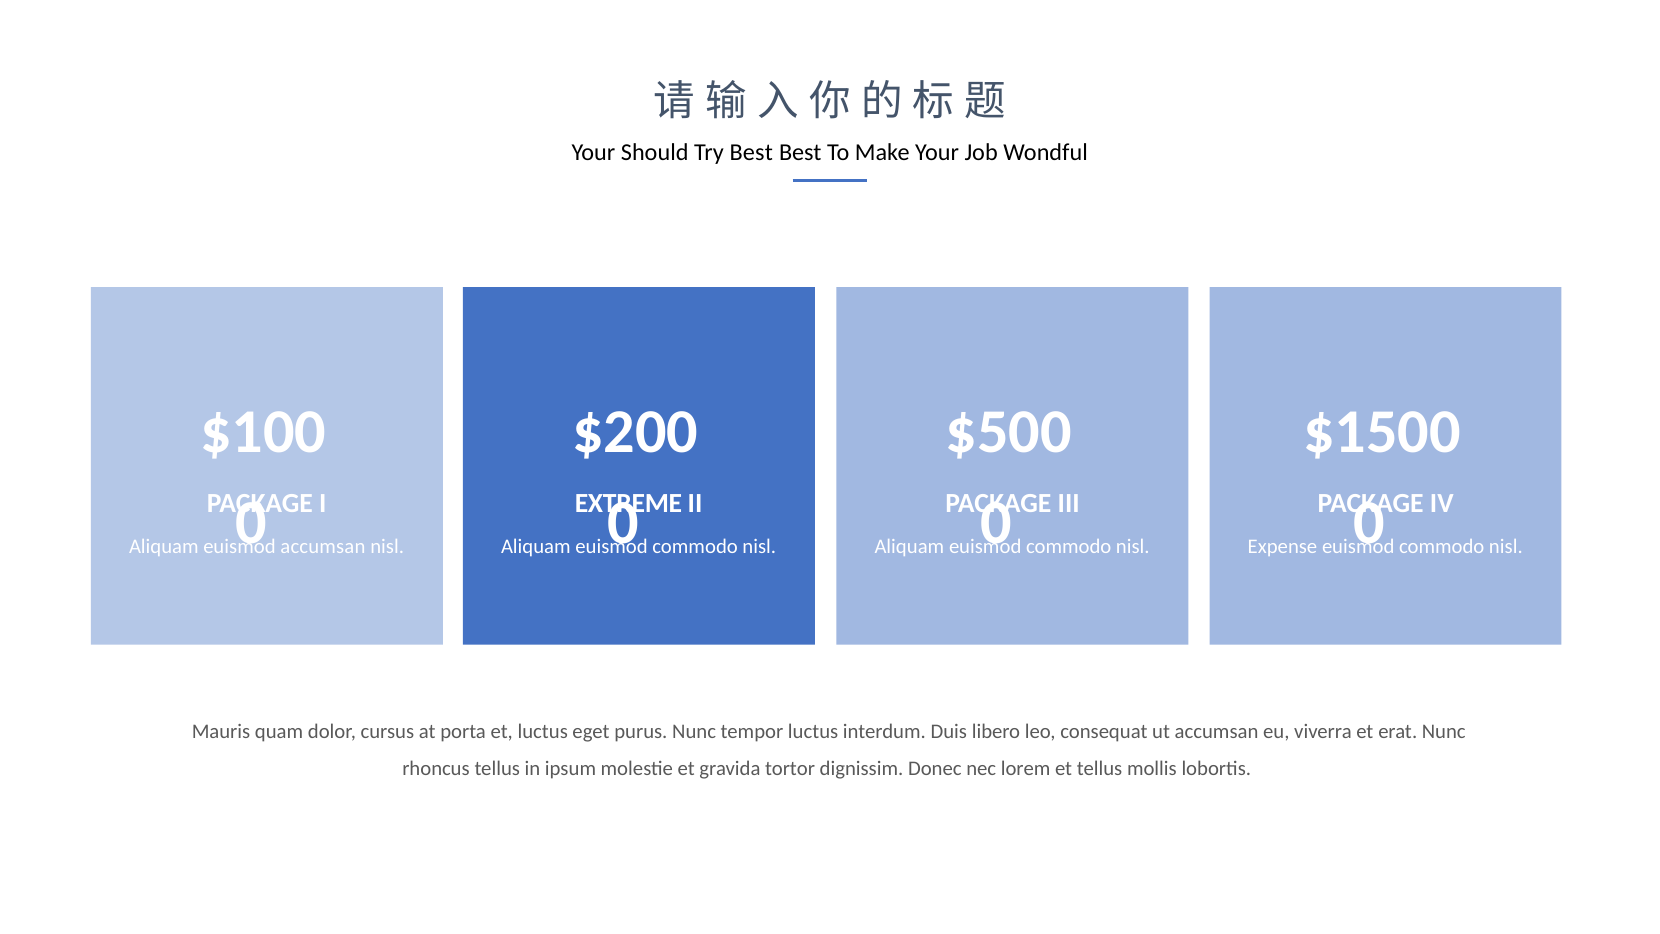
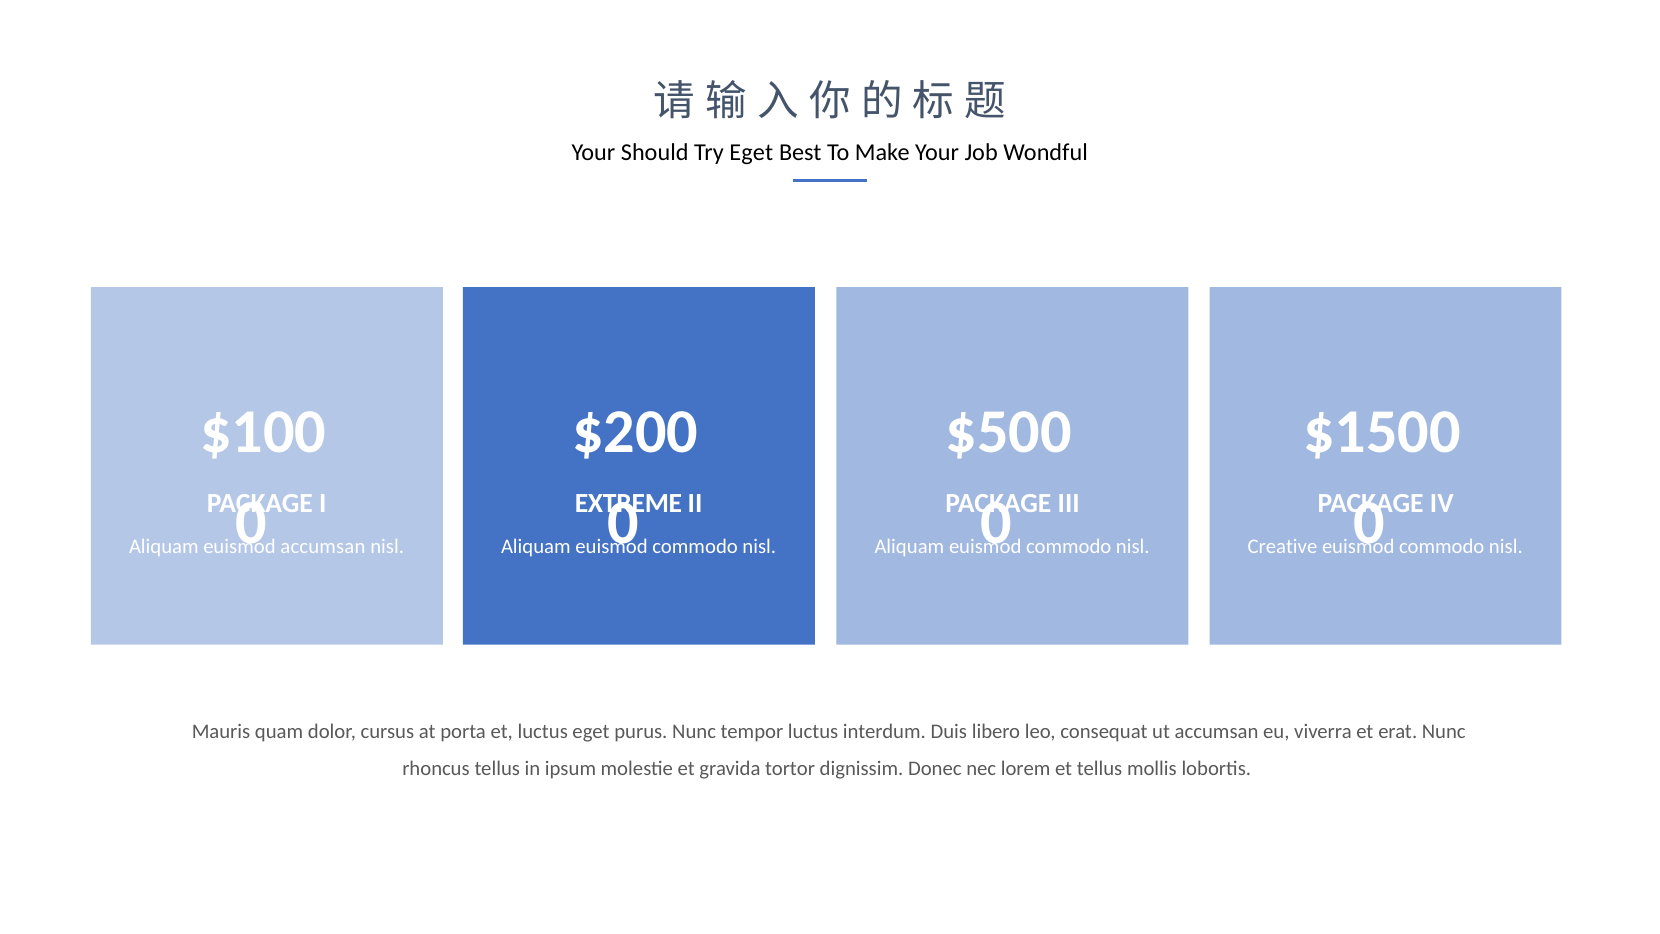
Try Best: Best -> Eget (751, 152)
Expense: Expense -> Creative (1283, 547)
